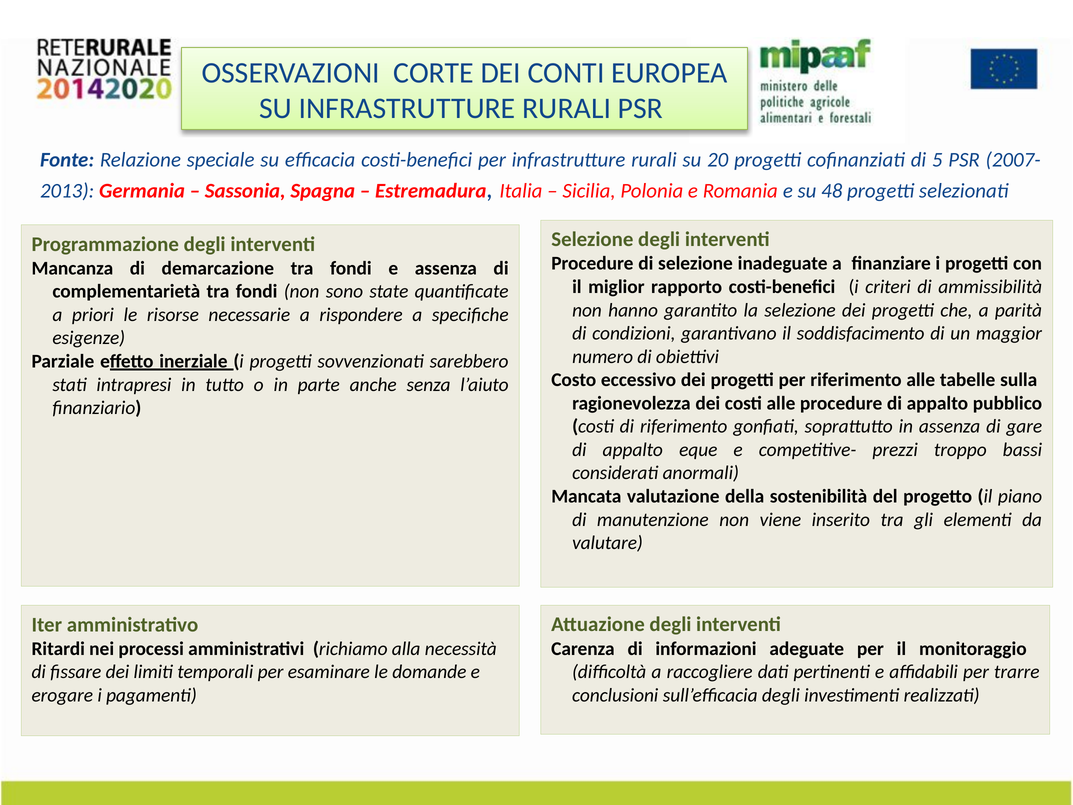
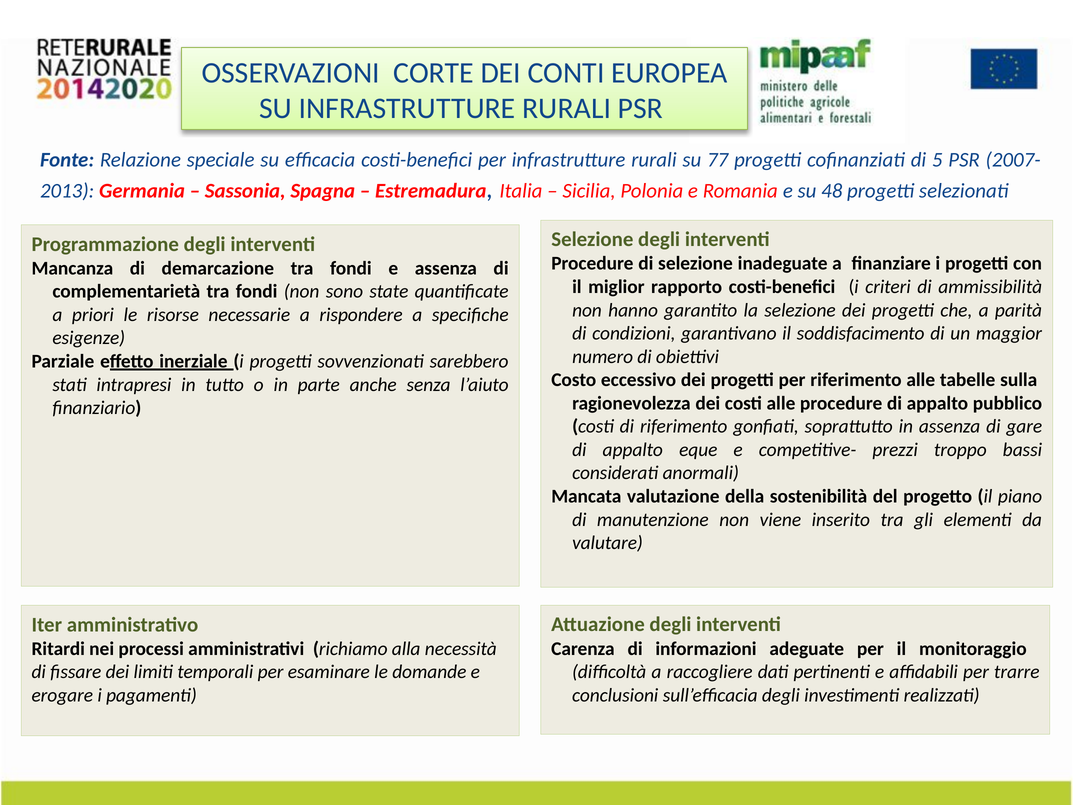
20: 20 -> 77 (718, 160)
